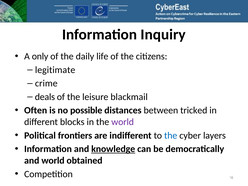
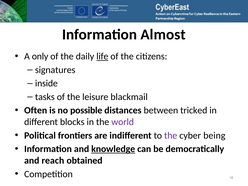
Inquiry: Inquiry -> Almost (163, 35)
life underline: none -> present (102, 56)
legitimate: legitimate -> signatures (55, 70)
crime: crime -> inside (46, 83)
deals: deals -> tasks (45, 97)
the colour: blue -> purple (171, 135)
layers: layers -> being (214, 135)
and world: world -> reach (53, 161)
